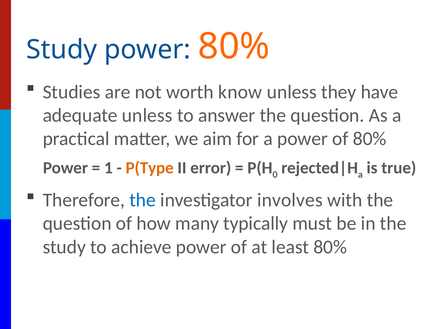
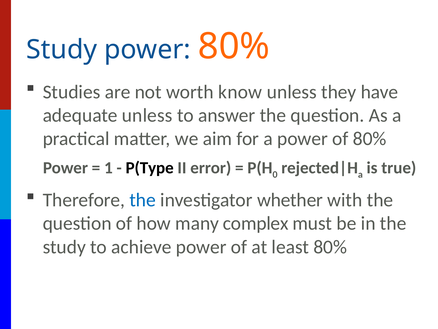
P(Type colour: orange -> black (150, 168)
involves: involves -> whether (290, 200)
typically: typically -> complex (256, 223)
